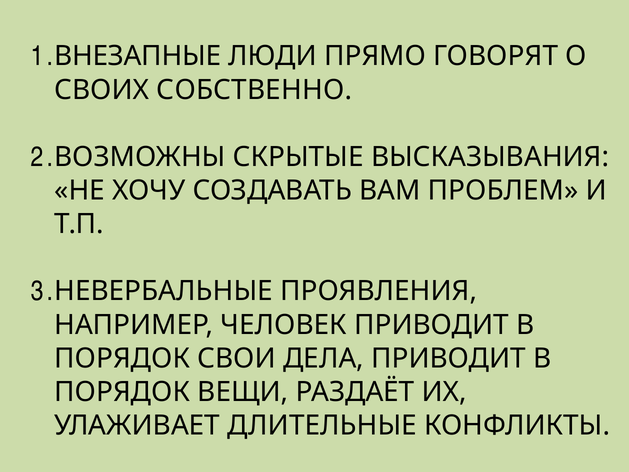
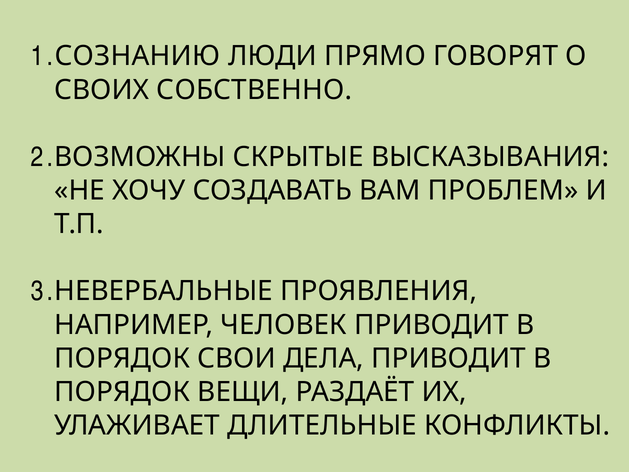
ВНЕЗАПНЫЕ: ВНЕЗАПНЫЕ -> СОЗНАНИЮ (137, 56)
